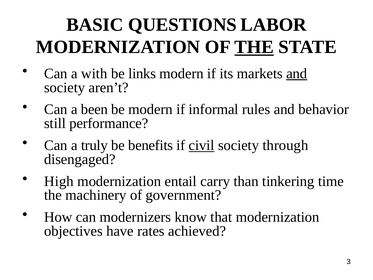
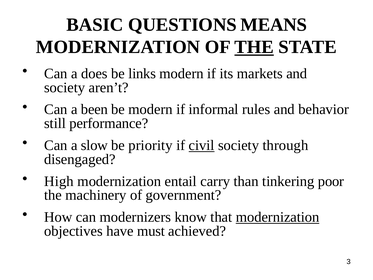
LABOR: LABOR -> MEANS (274, 25)
with: with -> does (94, 73)
and underline: present -> none (297, 73)
truly: truly -> slow (94, 145)
benefits: benefits -> priority (151, 145)
time: time -> poor (331, 181)
modernization underline: none -> present (278, 217)
rates: rates -> must (151, 231)
